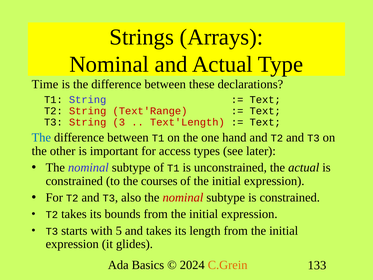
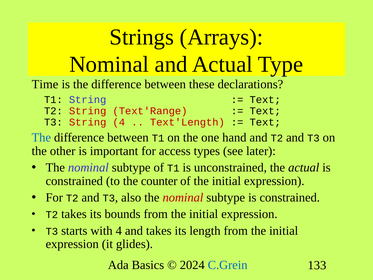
String 3: 3 -> 4 (119, 122)
courses: courses -> counter (159, 181)
with 5: 5 -> 4 (119, 230)
C.Grein colour: orange -> blue (228, 265)
